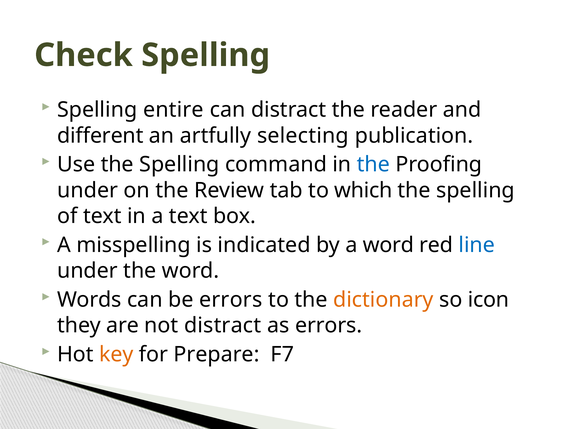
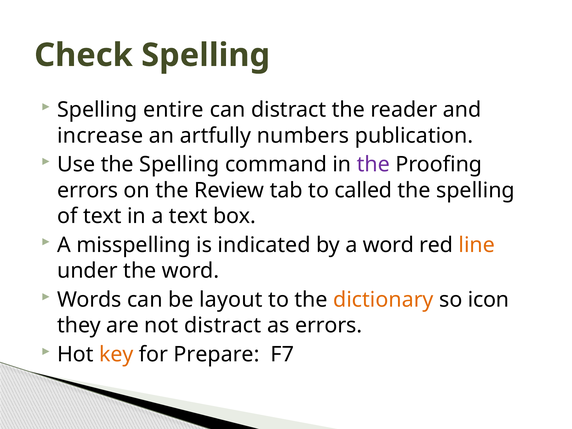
different: different -> increase (100, 136)
selecting: selecting -> numbers (303, 136)
the colour: blue -> purple (373, 165)
under: under -> errors (88, 190)
which: which -> called (363, 190)
line colour: blue -> orange (477, 245)
be errors: errors -> layout (231, 300)
